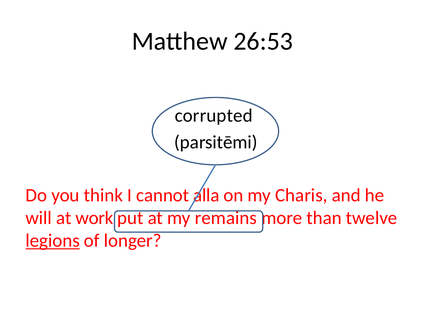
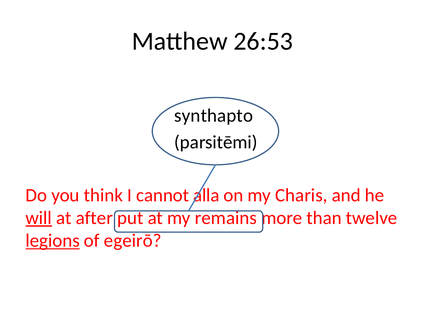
corrupted: corrupted -> synthapto (214, 116)
will underline: none -> present (39, 218)
work: work -> after (94, 218)
longer: longer -> egeirō (133, 240)
